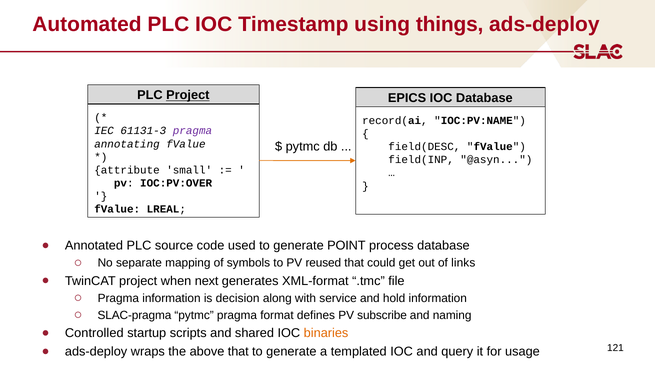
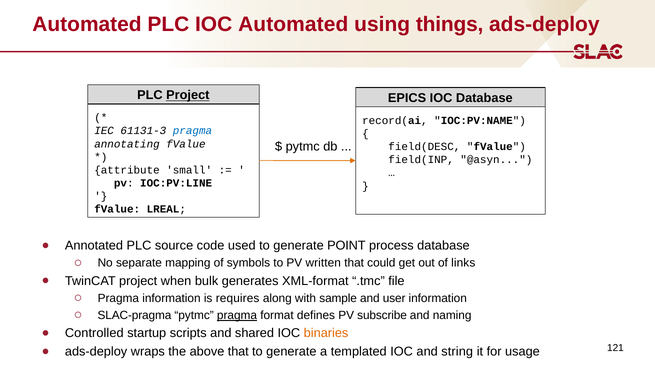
IOC Timestamp: Timestamp -> Automated (293, 24)
pragma colour: purple -> blue (192, 131)
IOC:PV:OVER: IOC:PV:OVER -> IOC:PV:LINE (176, 183)
reused: reused -> written (323, 263)
next: next -> bulk (207, 281)
decision: decision -> requires (238, 299)
service: service -> sample (338, 299)
hold: hold -> user (394, 299)
pragma underline: none -> present (237, 316)
query: query -> string (457, 352)
